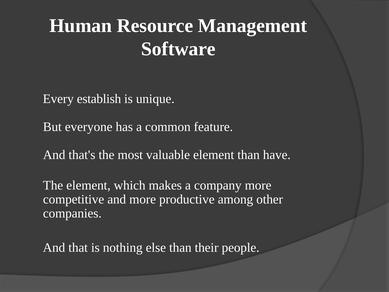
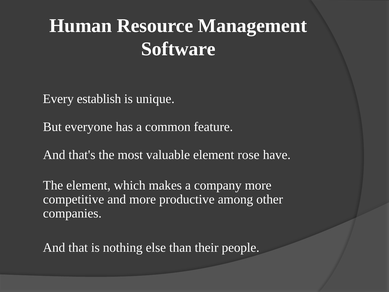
element than: than -> rose (248, 155)
